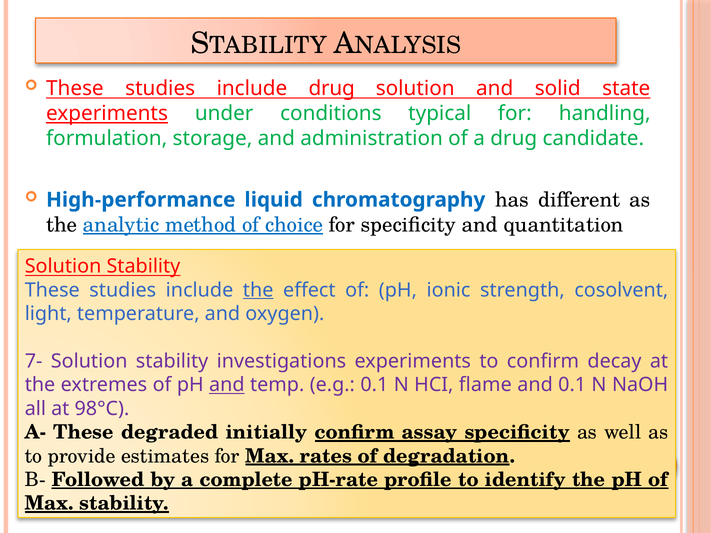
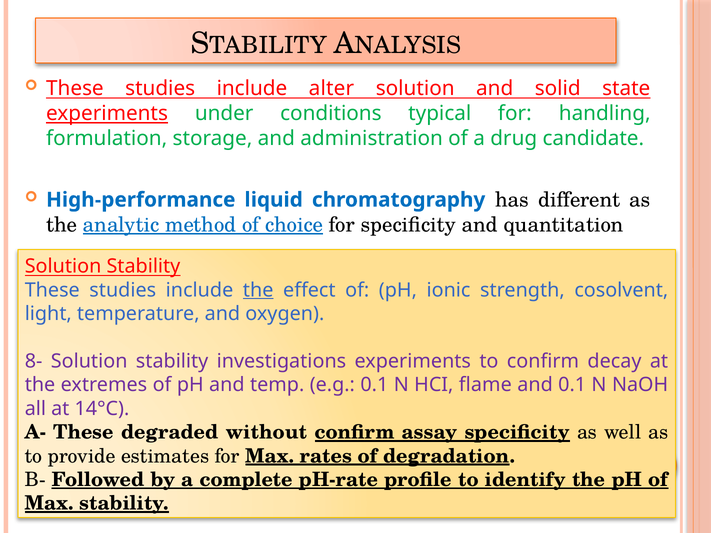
include drug: drug -> alter (331, 88)
7-: 7- -> 8- (34, 361)
and underline: present -> none (227, 385)
98°C: 98°C -> 14°C (102, 409)
initially: initially -> without (266, 433)
